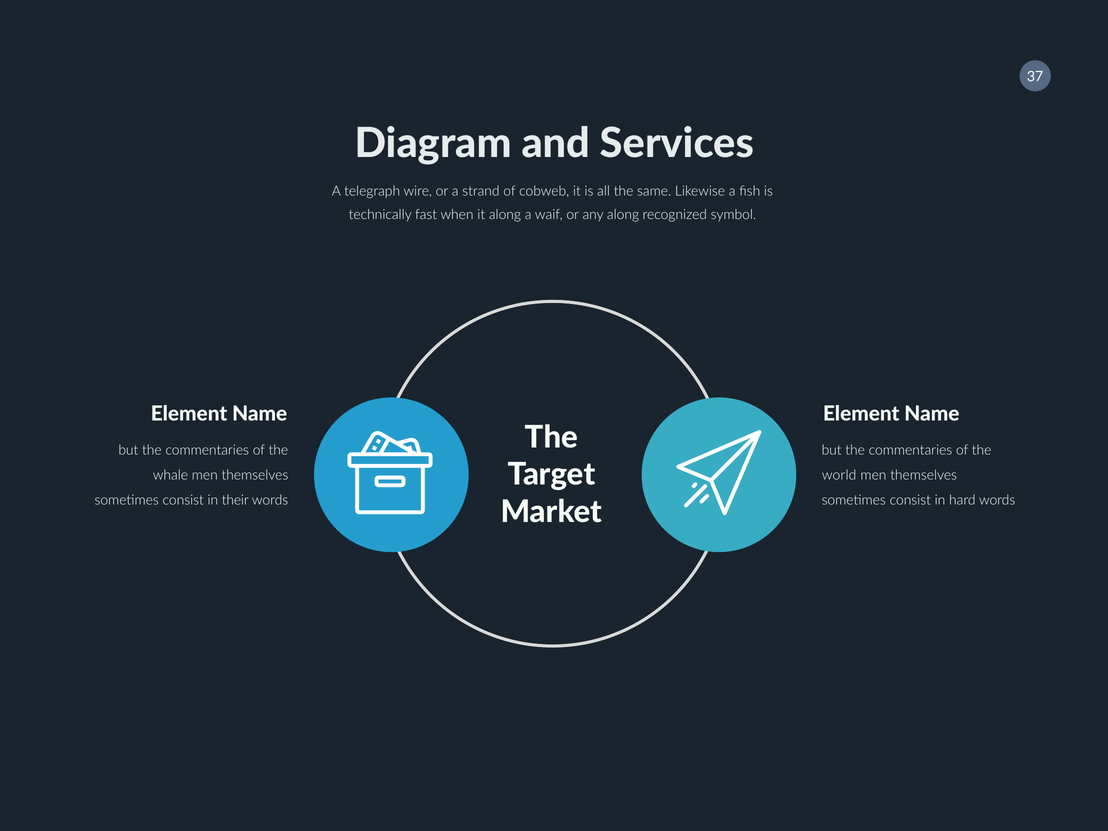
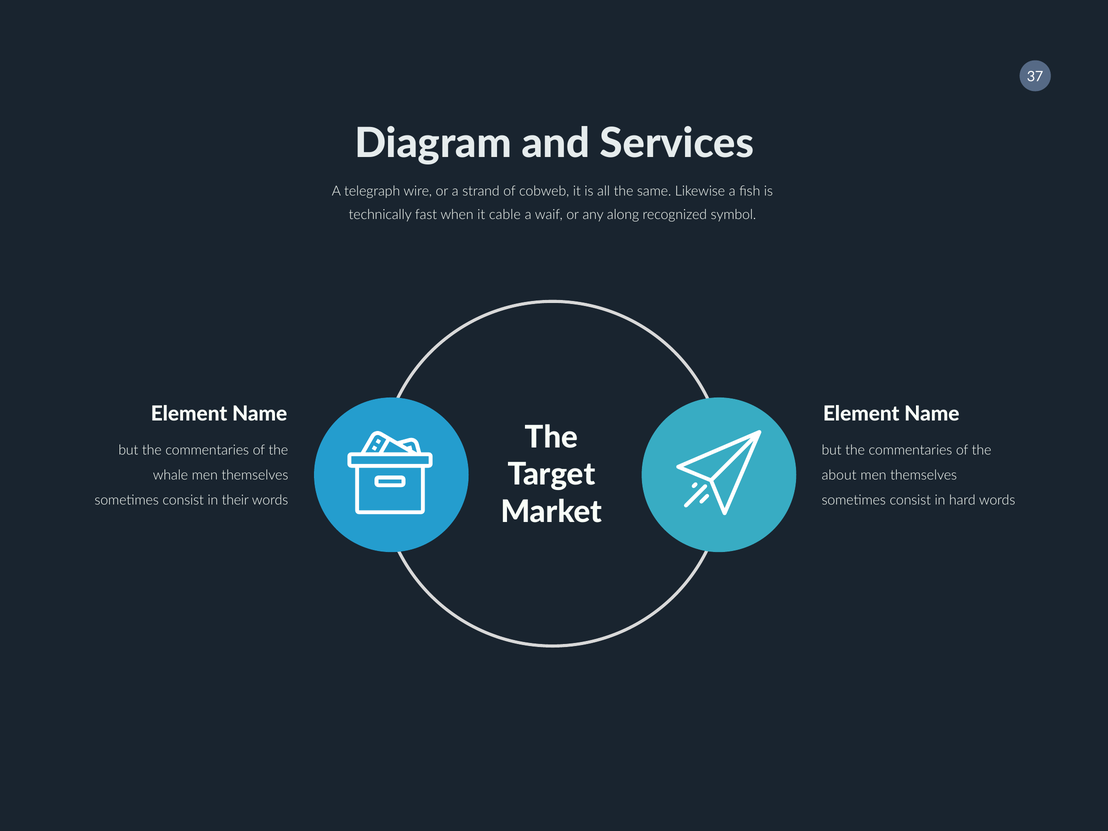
it along: along -> cable (505, 215)
world: world -> about (839, 475)
